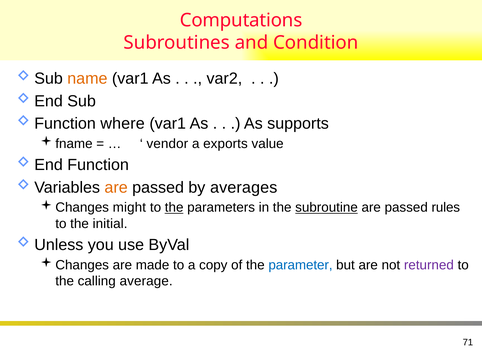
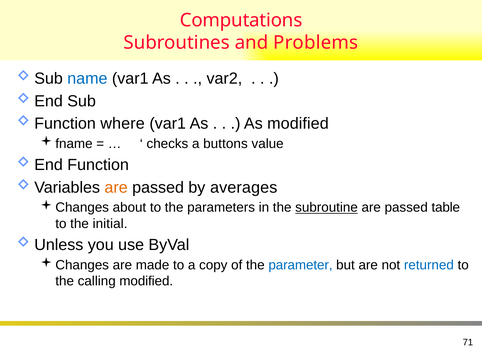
Condition: Condition -> Problems (316, 43)
name colour: orange -> blue (87, 78)
As supports: supports -> modified (298, 123)
vendor: vendor -> checks (167, 144)
exports: exports -> buttons (225, 144)
might: might -> about (129, 207)
the underline: present -> none (174, 207)
rules: rules -> table (446, 207)
returned colour: purple -> blue (429, 265)
calling average: average -> modified (146, 281)
